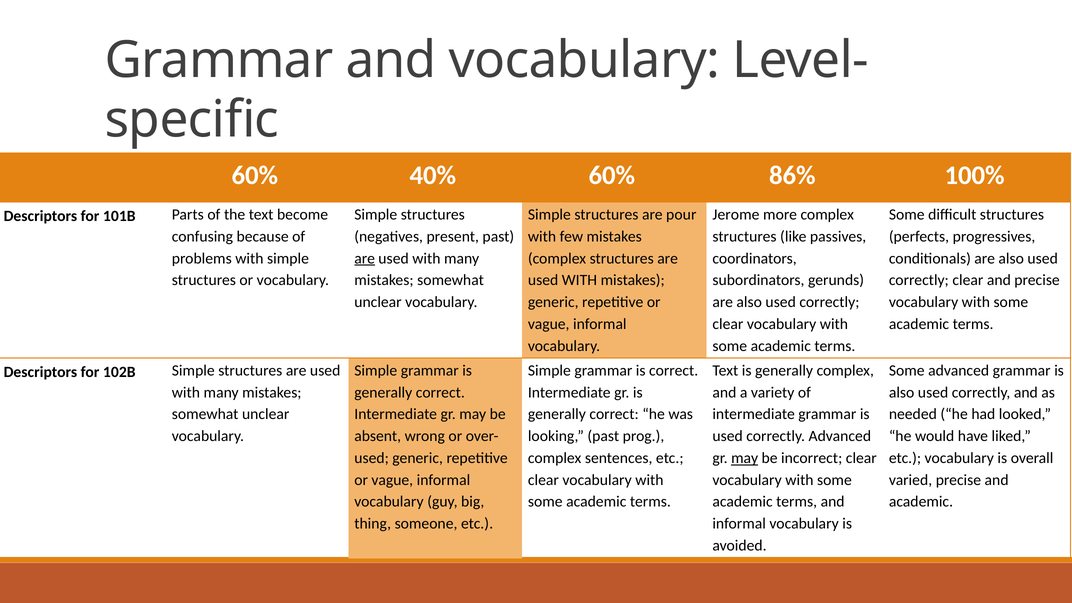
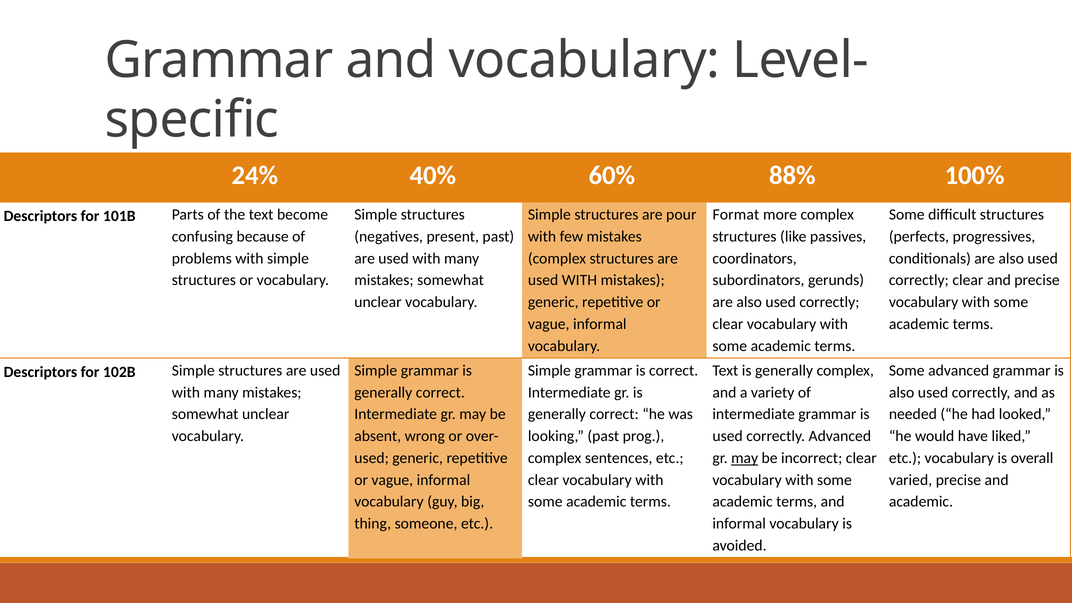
60%: 60% -> 24% (255, 176)
86%: 86% -> 88% (793, 176)
Jerome: Jerome -> Format (736, 215)
are underline: present -> none (365, 258)
